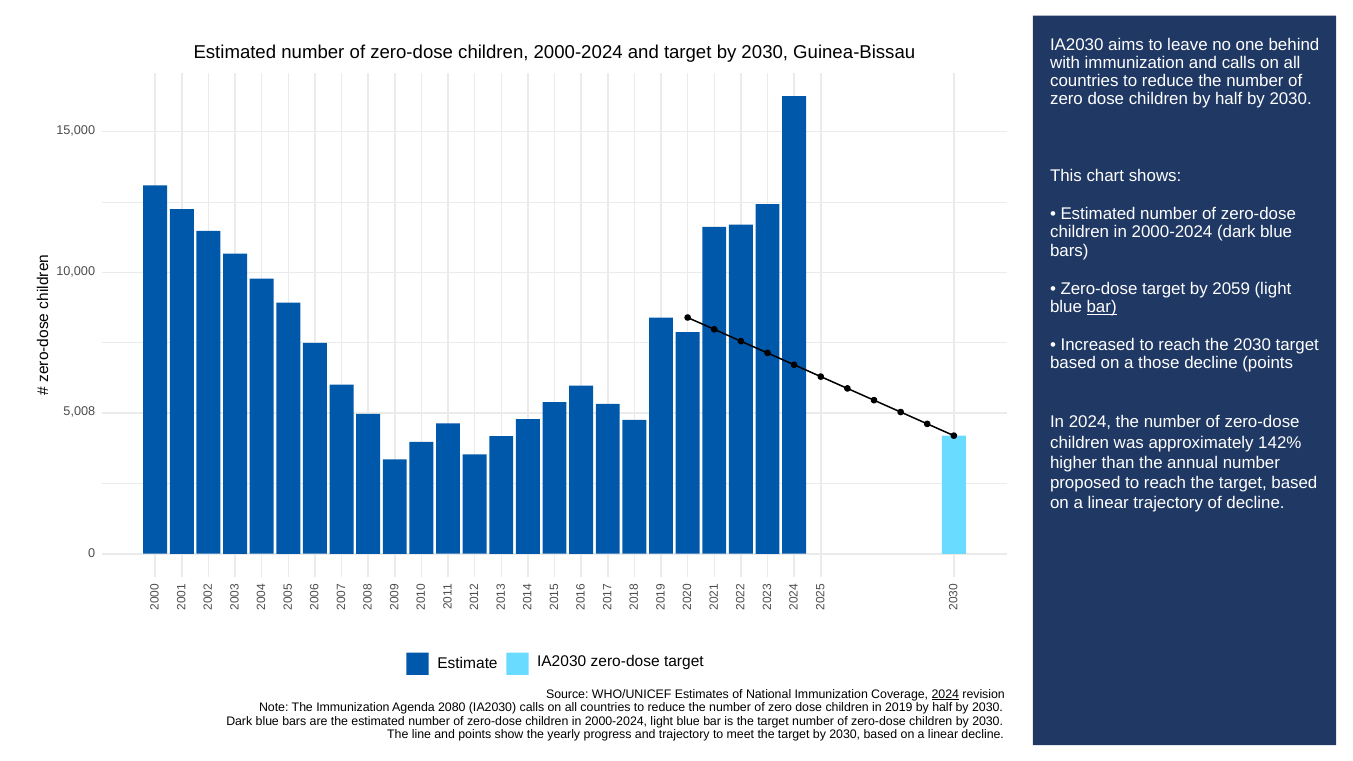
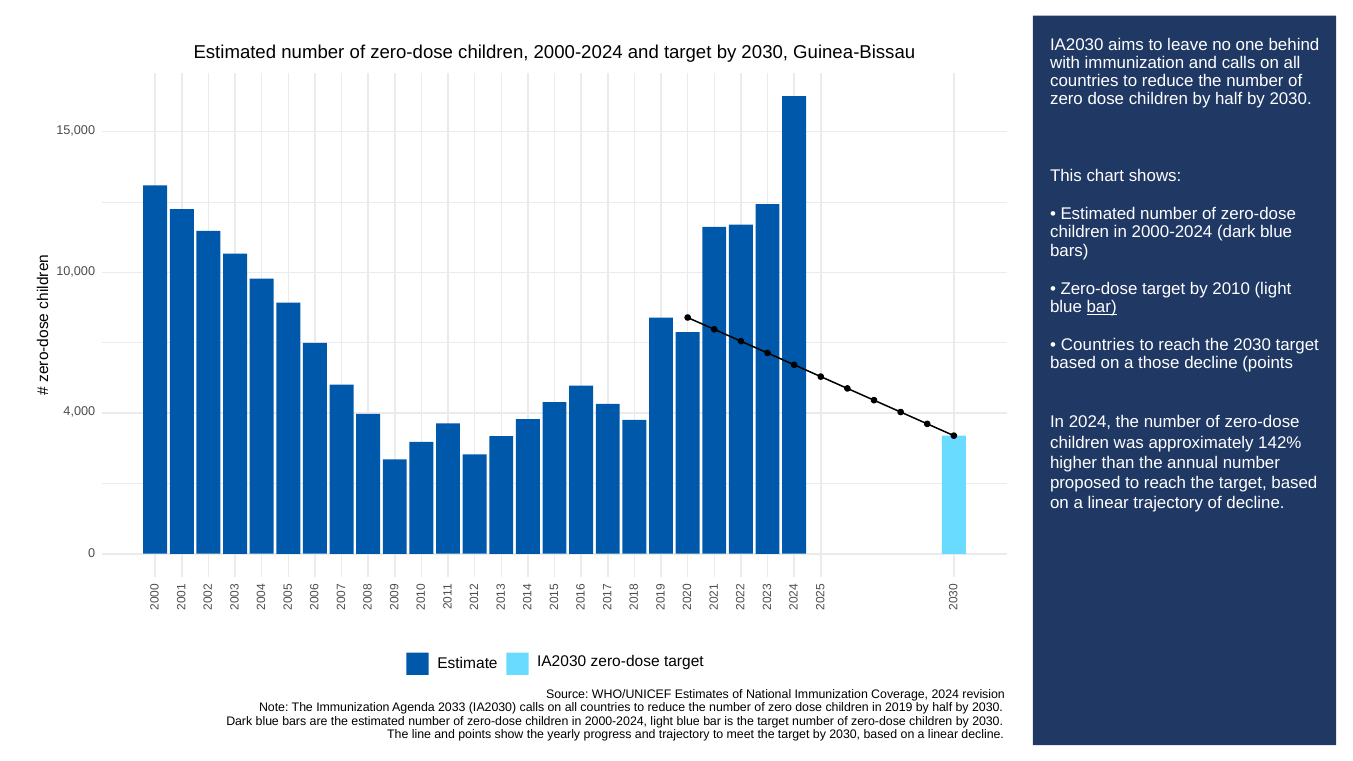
2059: 2059 -> 2010 (1231, 289)
Increased: Increased -> Countries (1098, 345)
5,008: 5,008 -> 4,000 (79, 412)
2024 underline: present -> none (945, 694)
2080: 2080 -> 2033 (452, 708)
